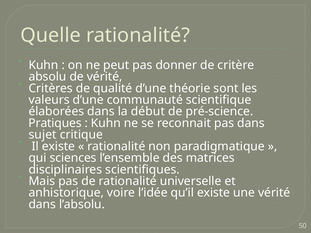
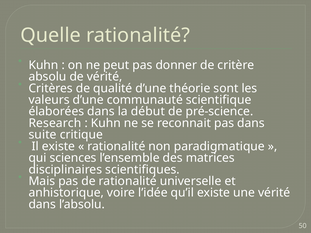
Pratiques: Pratiques -> Research (55, 123)
sujet: sujet -> suite (43, 135)
